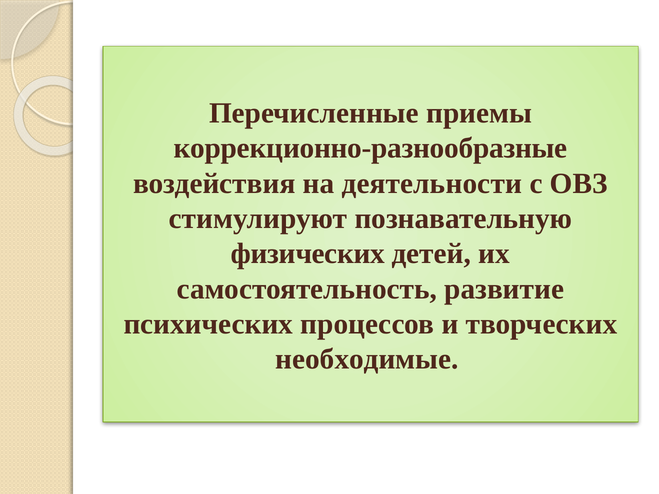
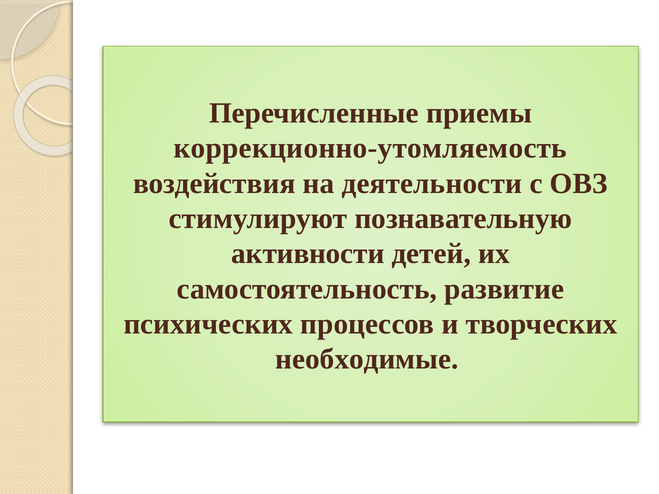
коррекционно-разнообразные: коррекционно-разнообразные -> коррекционно-утомляемость (370, 148)
физических: физических -> активности (308, 254)
